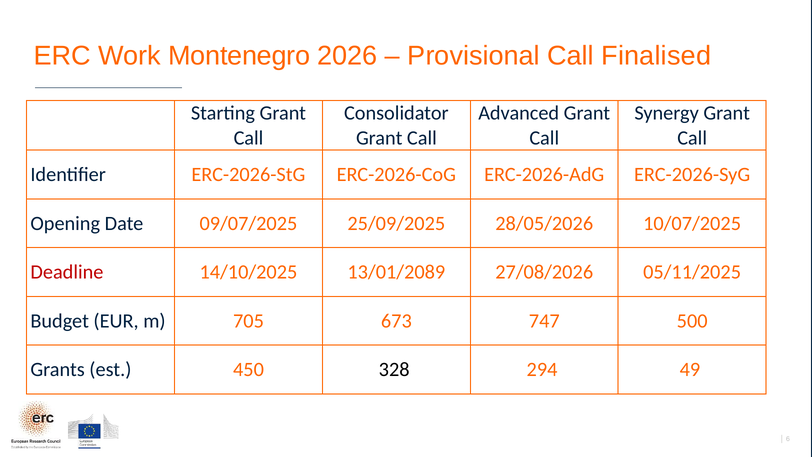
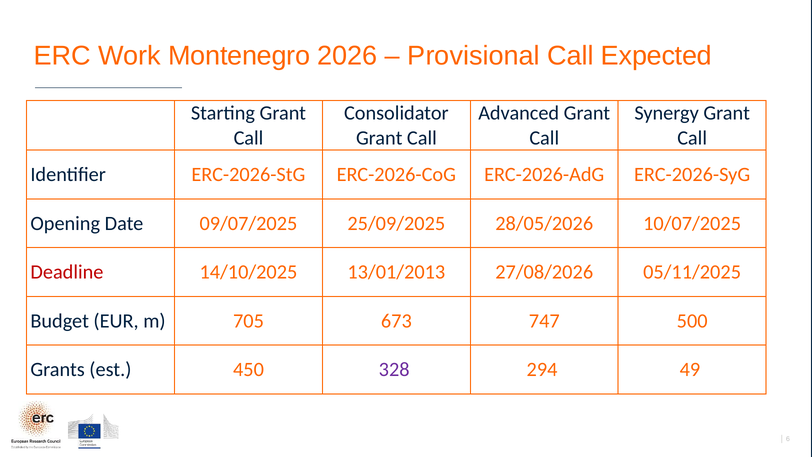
Finalised: Finalised -> Expected (656, 56)
13/01/2089: 13/01/2089 -> 13/01/2013 (396, 272)
328 colour: black -> purple (394, 370)
